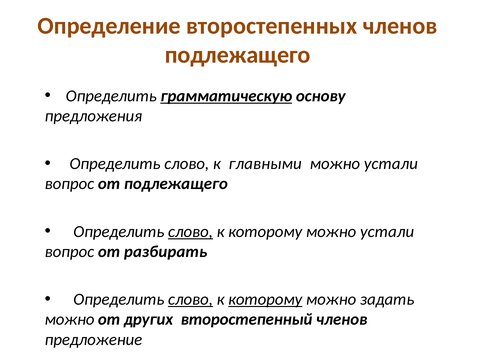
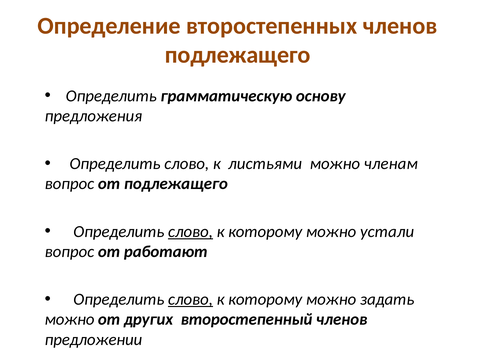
грамматическую underline: present -> none (226, 96)
главными: главными -> листьями (265, 164)
устали: устали -> членам (391, 164)
разбирать: разбирать -> работают (166, 252)
которому underline: present -> none (265, 300)
предложение: предложение -> предложении (94, 340)
